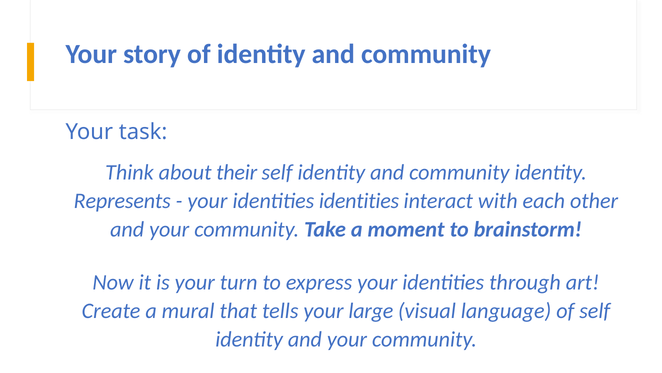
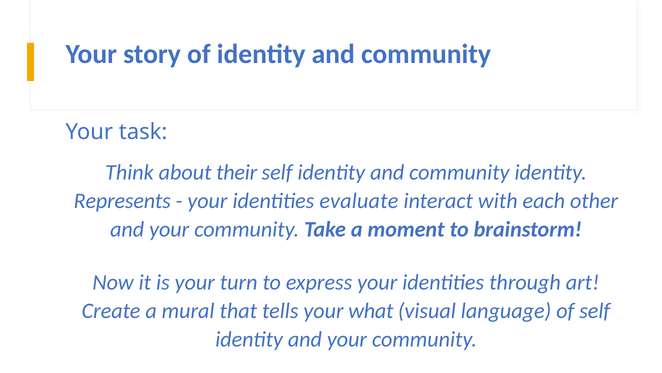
identities identities: identities -> evaluate (359, 201)
large: large -> what (371, 310)
